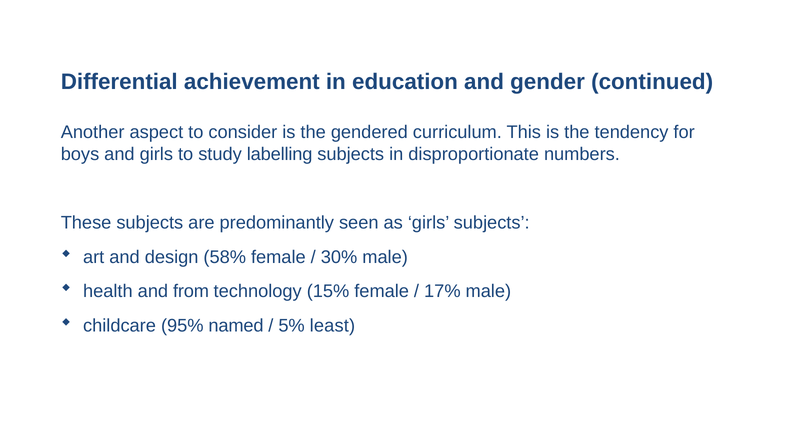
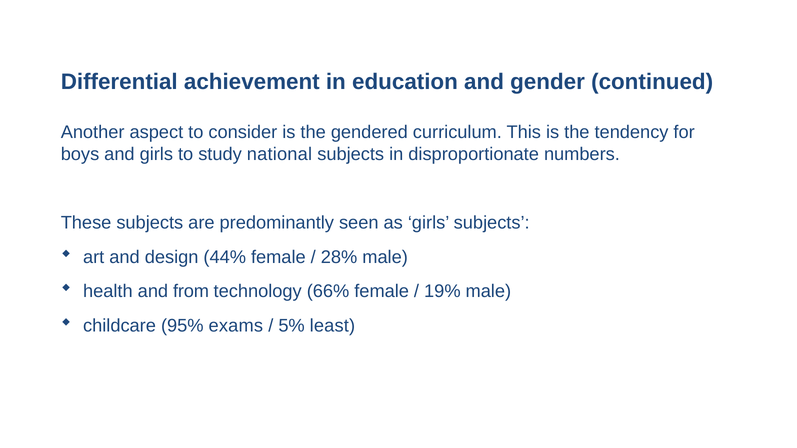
labelling: labelling -> national (279, 154)
58%: 58% -> 44% (225, 257)
30%: 30% -> 28% (339, 257)
15%: 15% -> 66% (328, 292)
17%: 17% -> 19% (442, 292)
named: named -> exams (236, 326)
